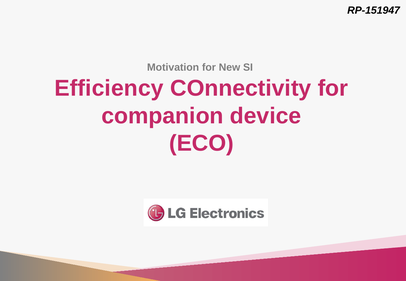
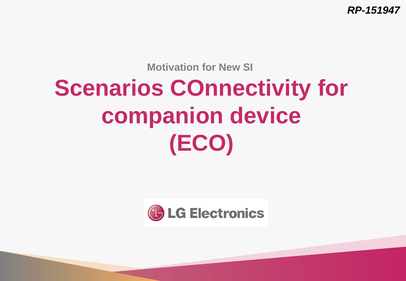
Efficiency: Efficiency -> Scenarios (109, 88)
